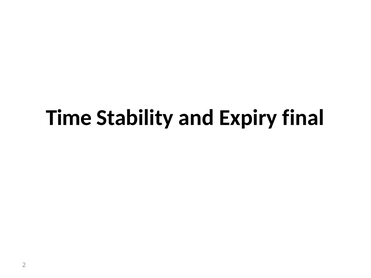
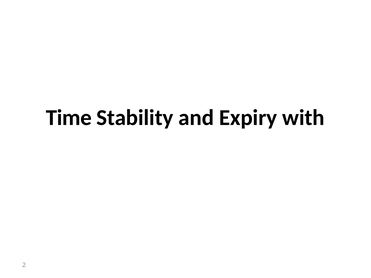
final: final -> with (303, 118)
